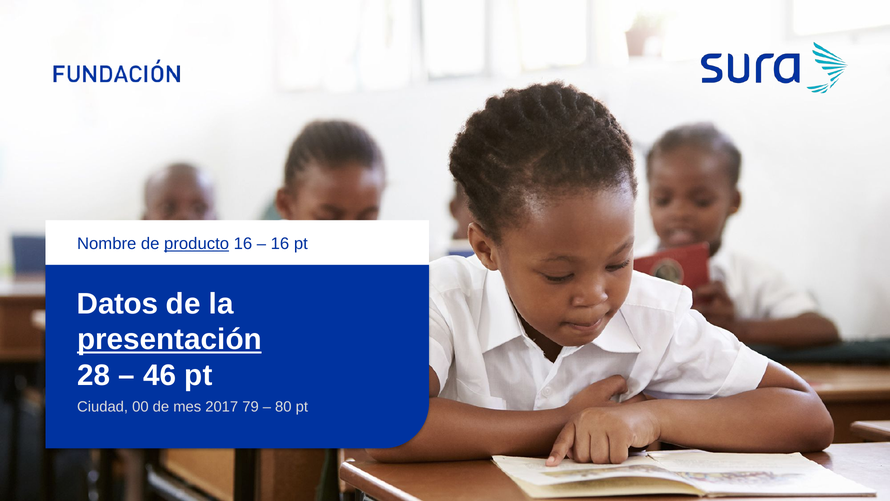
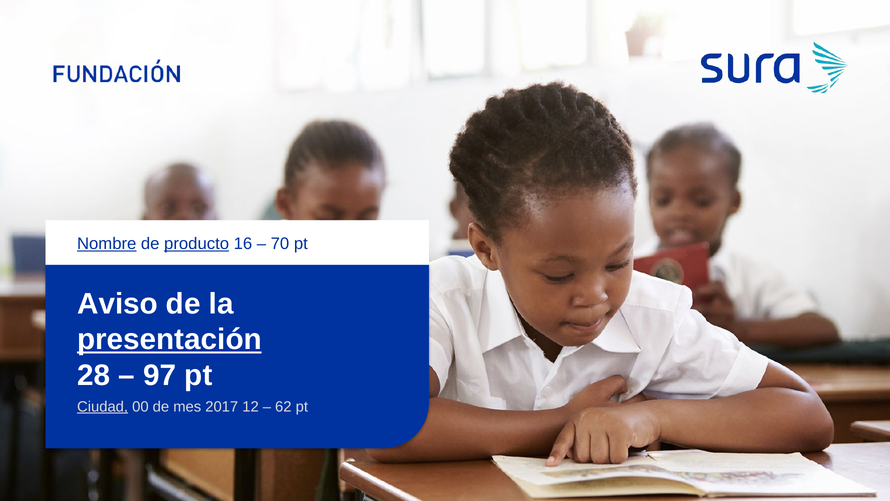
Nombre underline: none -> present (107, 244)
16: 16 -> 70 (280, 244)
Datos: Datos -> Aviso (117, 304)
46: 46 -> 97 (160, 375)
Ciudad underline: none -> present (103, 407)
79: 79 -> 12 (251, 407)
80: 80 -> 62 (283, 407)
